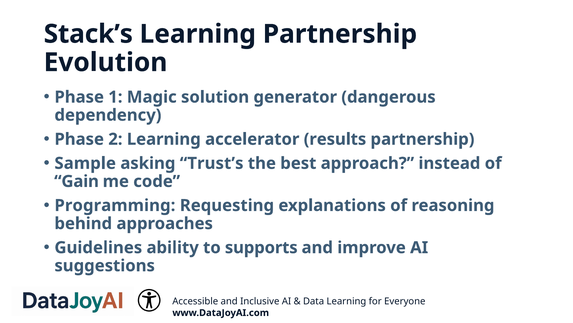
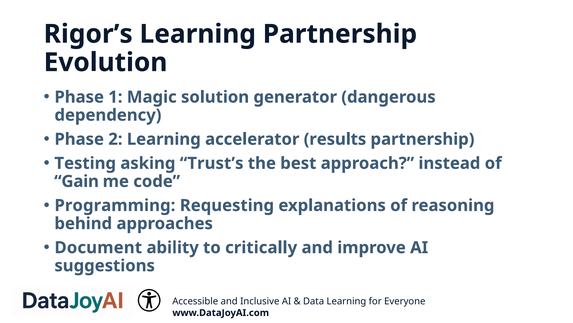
Stack’s: Stack’s -> Rigor’s (88, 34)
Sample: Sample -> Testing (85, 163)
Guidelines: Guidelines -> Document (98, 247)
supports: supports -> critically (261, 247)
